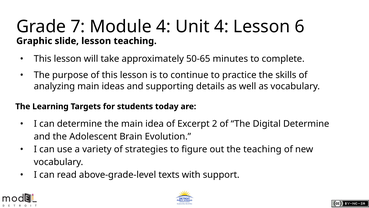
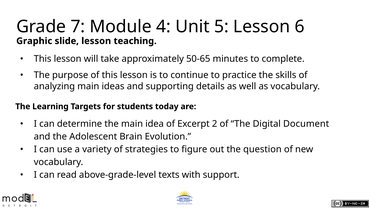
Unit 4: 4 -> 5 (221, 26)
Digital Determine: Determine -> Document (306, 124)
the teaching: teaching -> question (262, 149)
